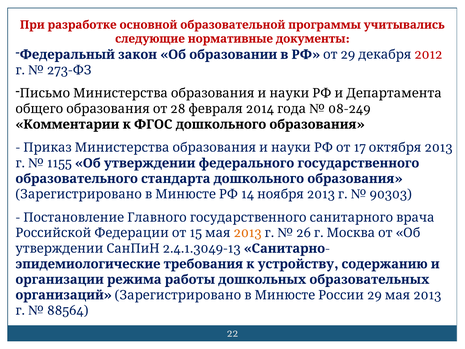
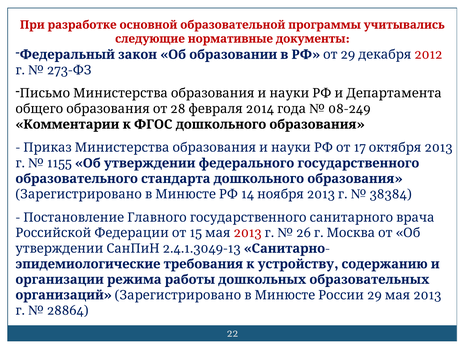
90303: 90303 -> 38384 (391, 194)
2013 colour: orange -> red (248, 233)
88564: 88564 -> 28864 (68, 310)
